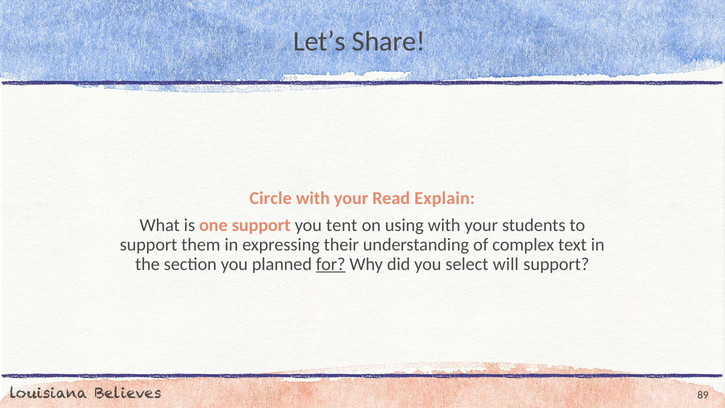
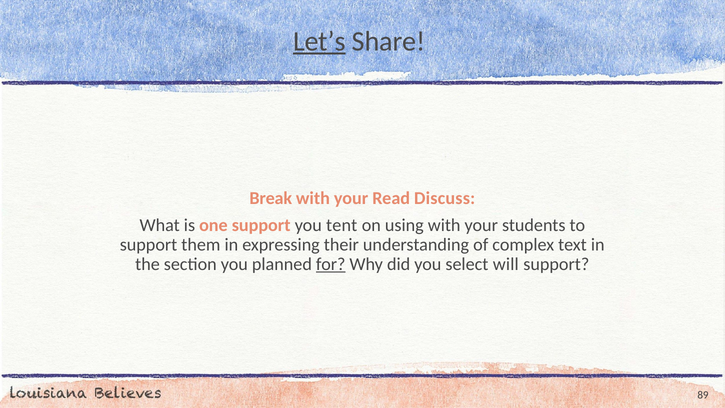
Let’s underline: none -> present (319, 41)
Circle: Circle -> Break (271, 198)
Explain: Explain -> Discuss (445, 198)
